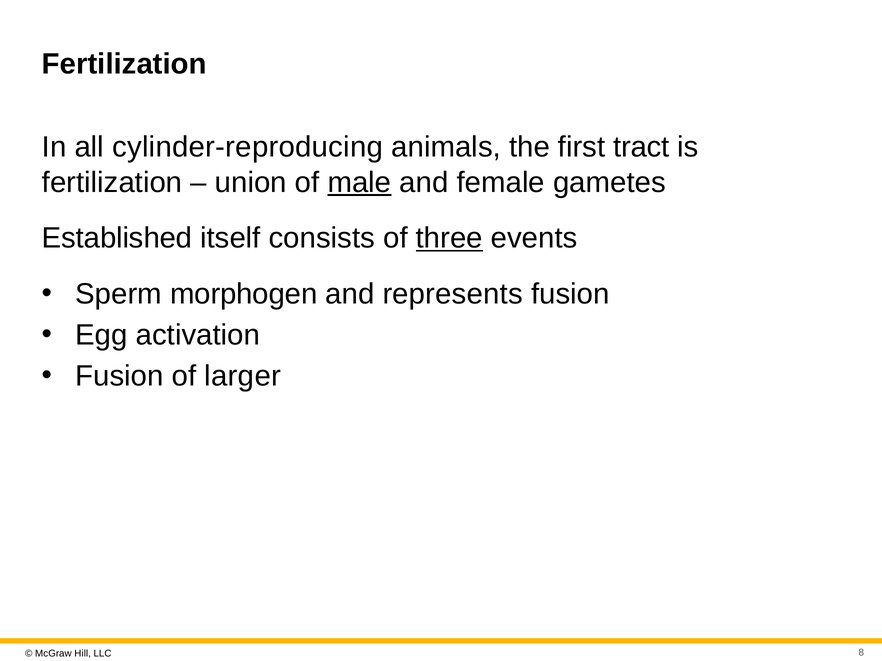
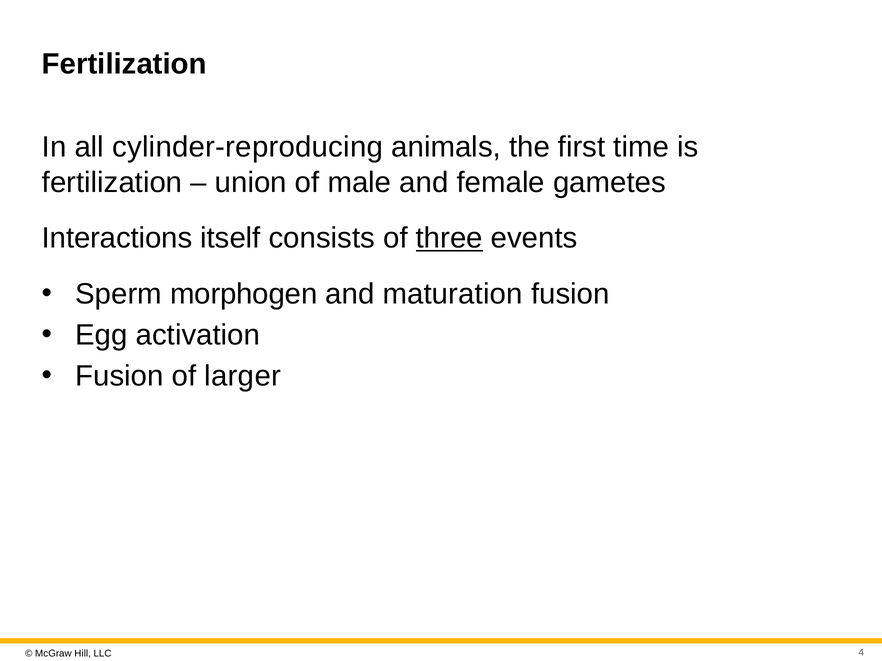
tract: tract -> time (641, 147)
male underline: present -> none (359, 183)
Established: Established -> Interactions (117, 238)
represents: represents -> maturation (453, 294)
8: 8 -> 4 (861, 653)
